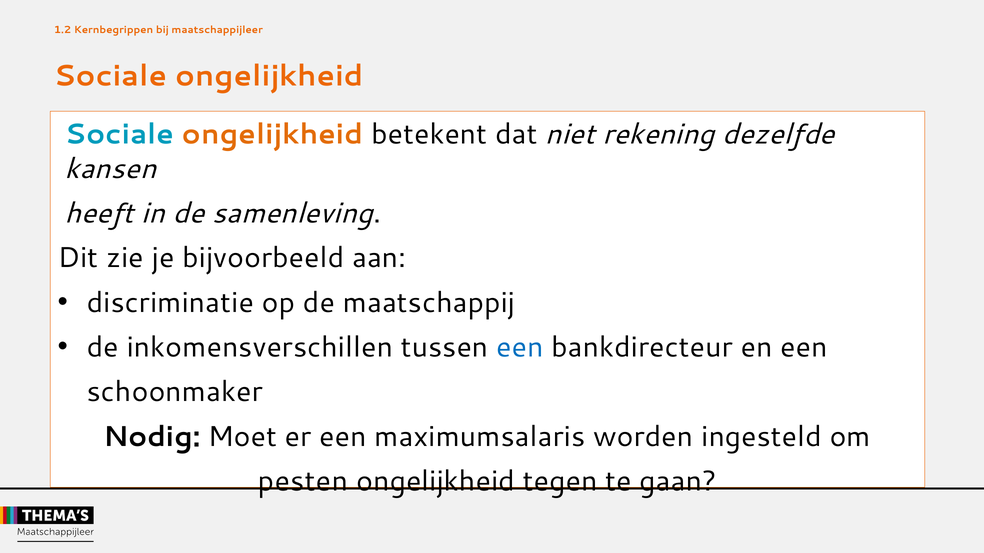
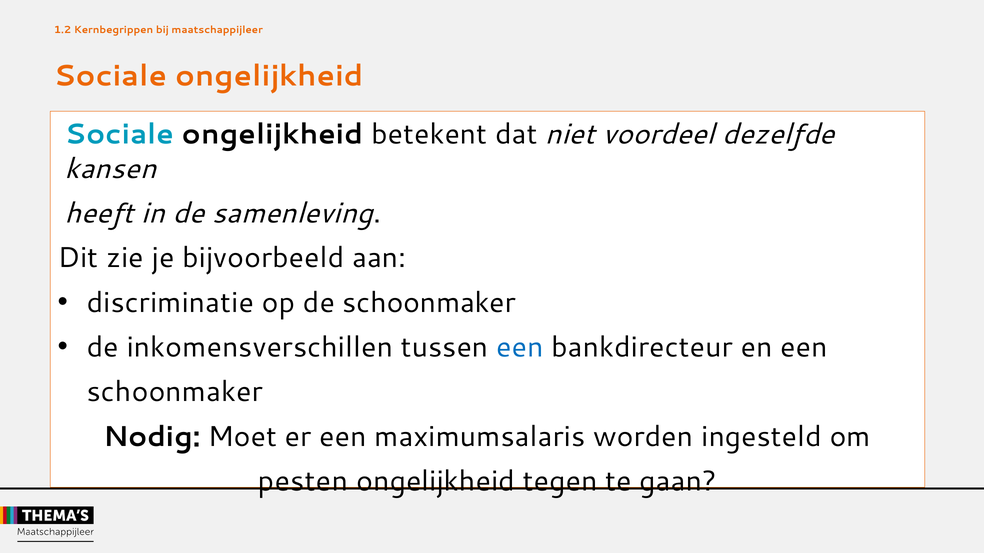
ongelijkheid colour: orange -> black (273, 134)
rekening: rekening -> voordeel (659, 134)
de maatschappij: maatschappij -> schoonmaker (429, 303)
